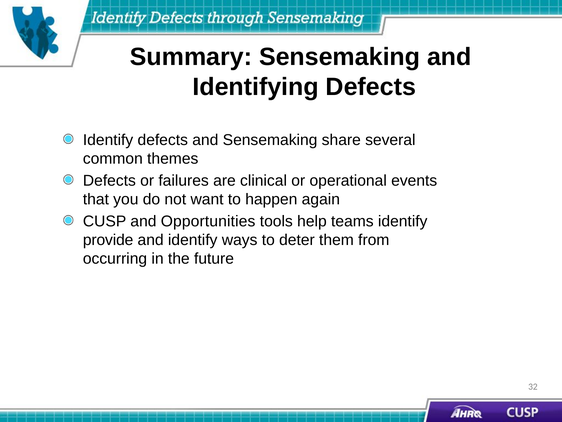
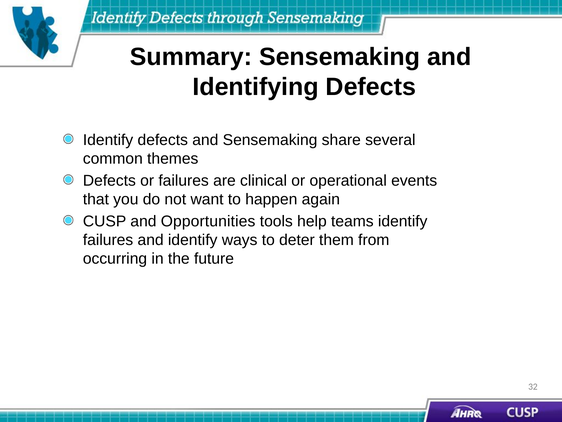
provide: provide -> failures (108, 240)
